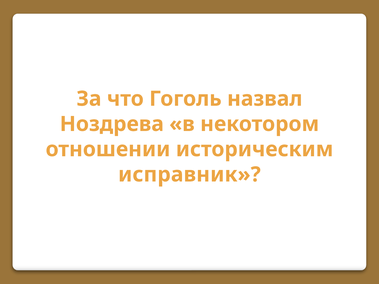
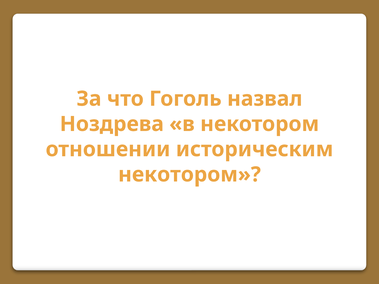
исправник: исправник -> некотором (189, 175)
